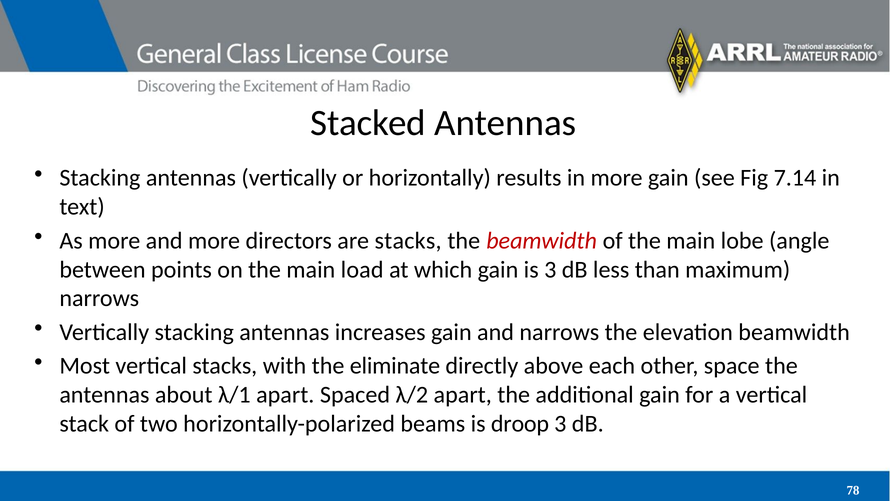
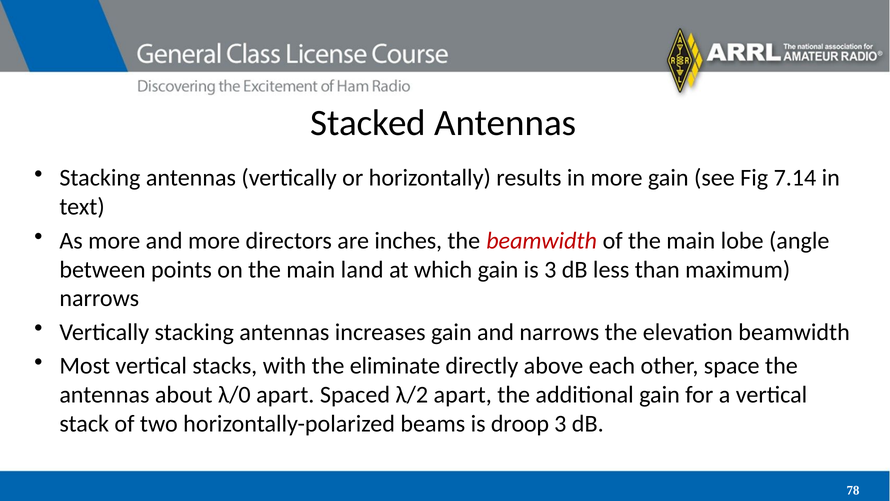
are stacks: stacks -> inches (408, 240)
load: load -> land (362, 269)
λ/1: λ/1 -> λ/0 (234, 395)
